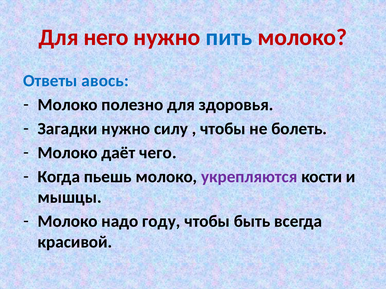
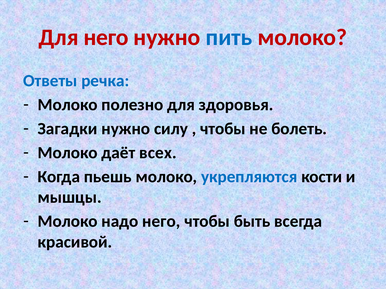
авось: авось -> речка (105, 81)
чего: чего -> всех (158, 153)
укрепляются colour: purple -> blue (249, 177)
надо году: году -> него (161, 222)
